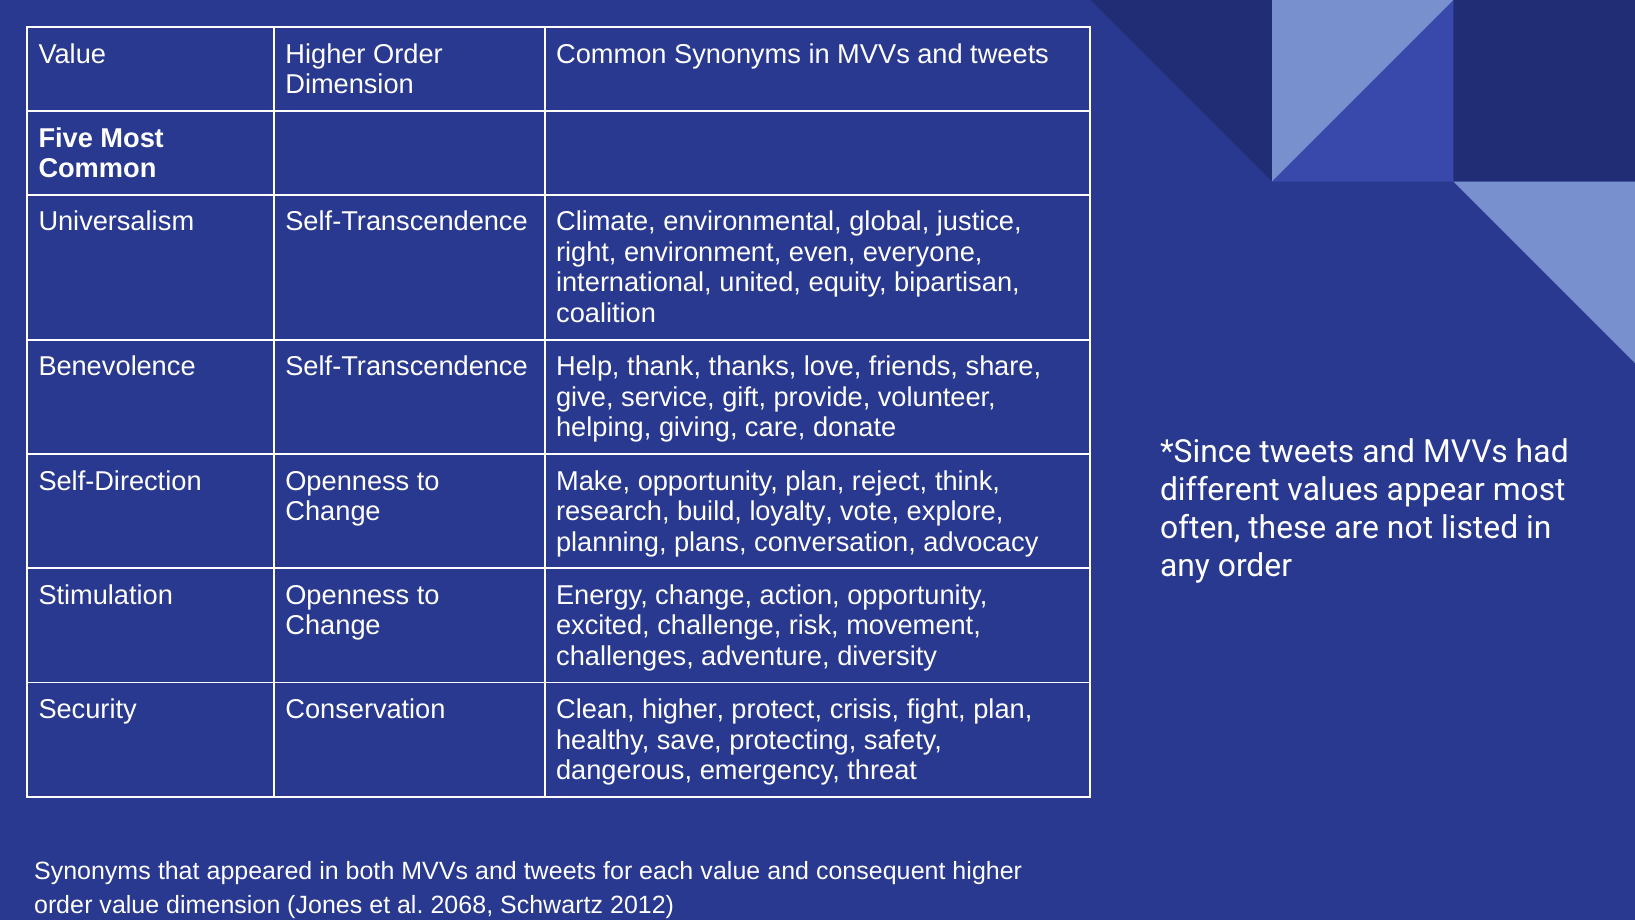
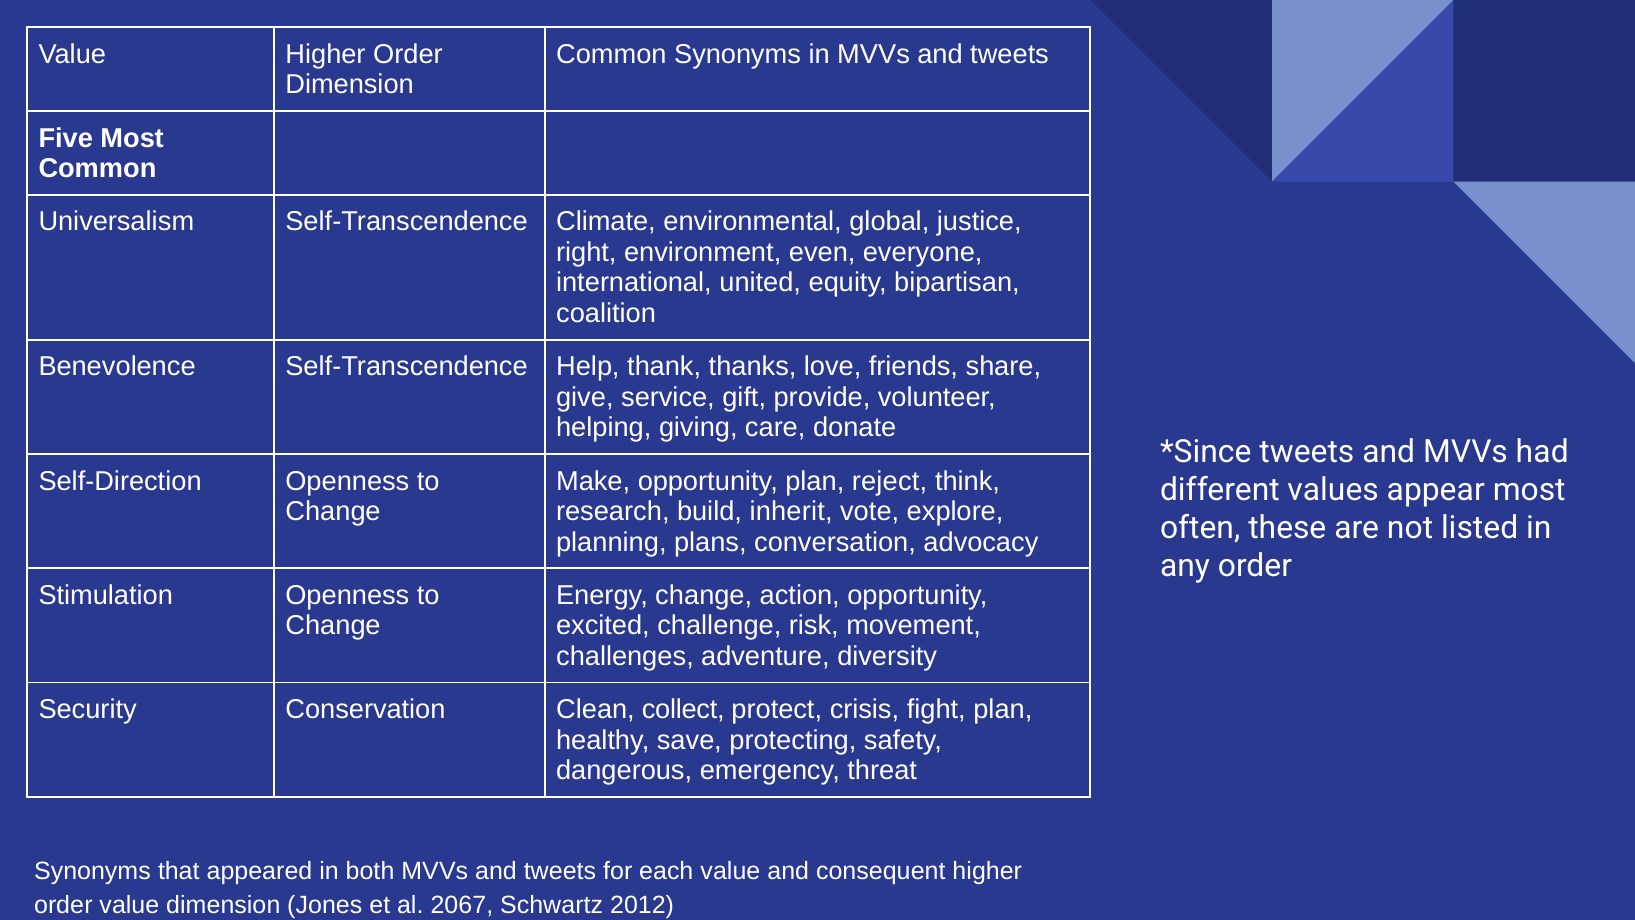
loyalty: loyalty -> inherit (791, 511)
Clean higher: higher -> collect (683, 709)
2068: 2068 -> 2067 (462, 905)
